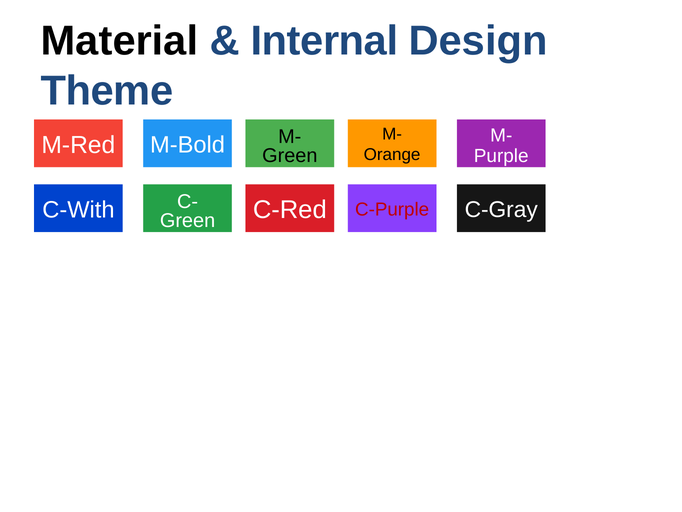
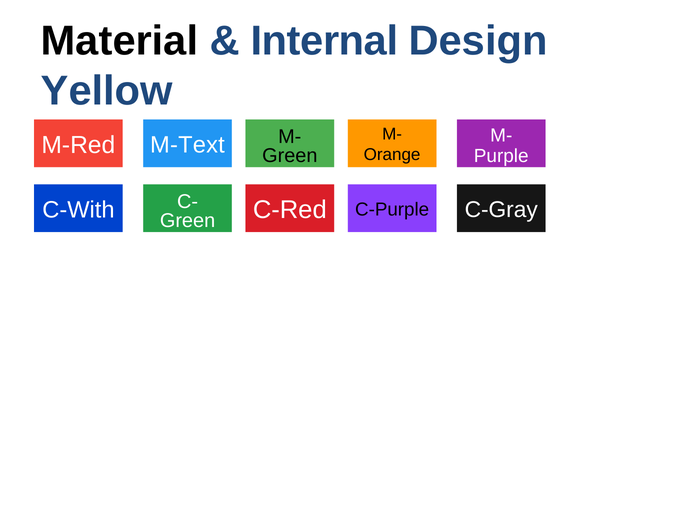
Theme: Theme -> Yellow (107, 91)
M-Bold: M-Bold -> M-Text (187, 145)
C-Purple colour: red -> black (392, 209)
